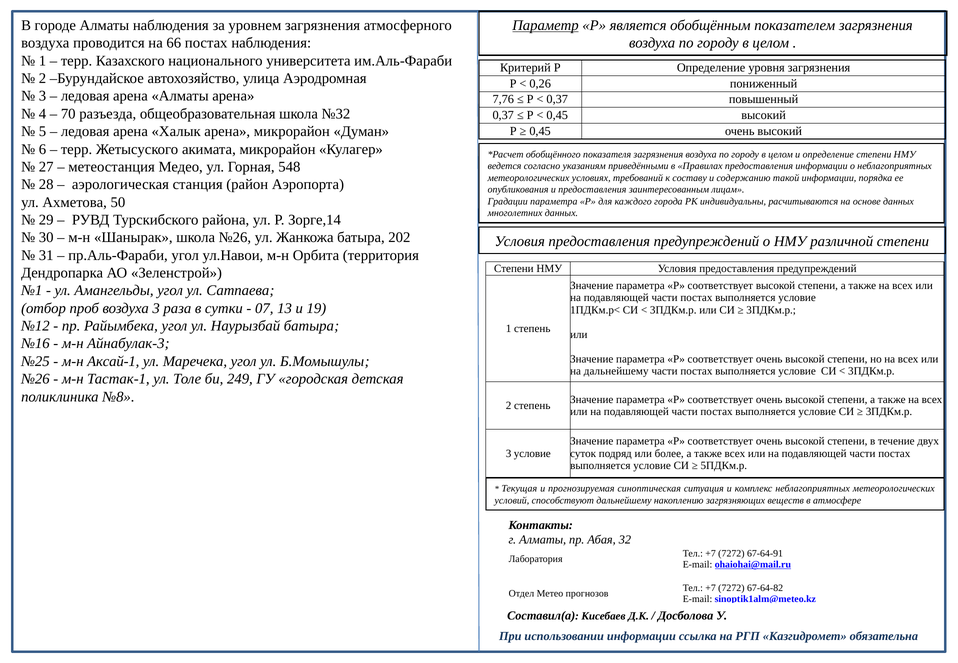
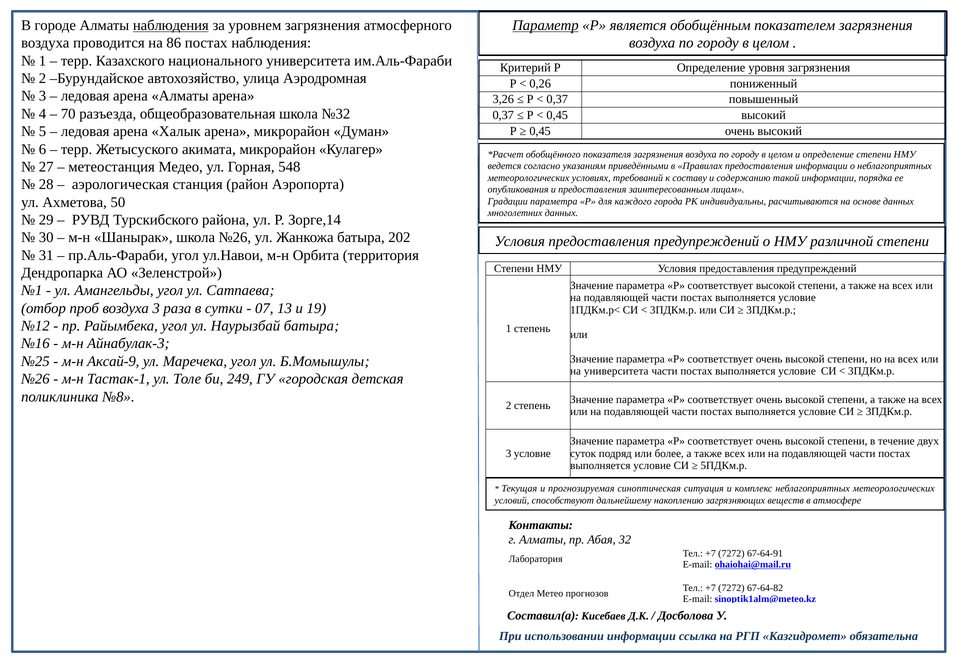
наблюдения underline: none -> present (171, 25)
66: 66 -> 86 (174, 43)
7,76: 7,76 -> 3,26 (503, 99)
Аксай-1: Аксай-1 -> Аксай-9 (113, 361)
на дальнейшему: дальнейшему -> университета (616, 371)
